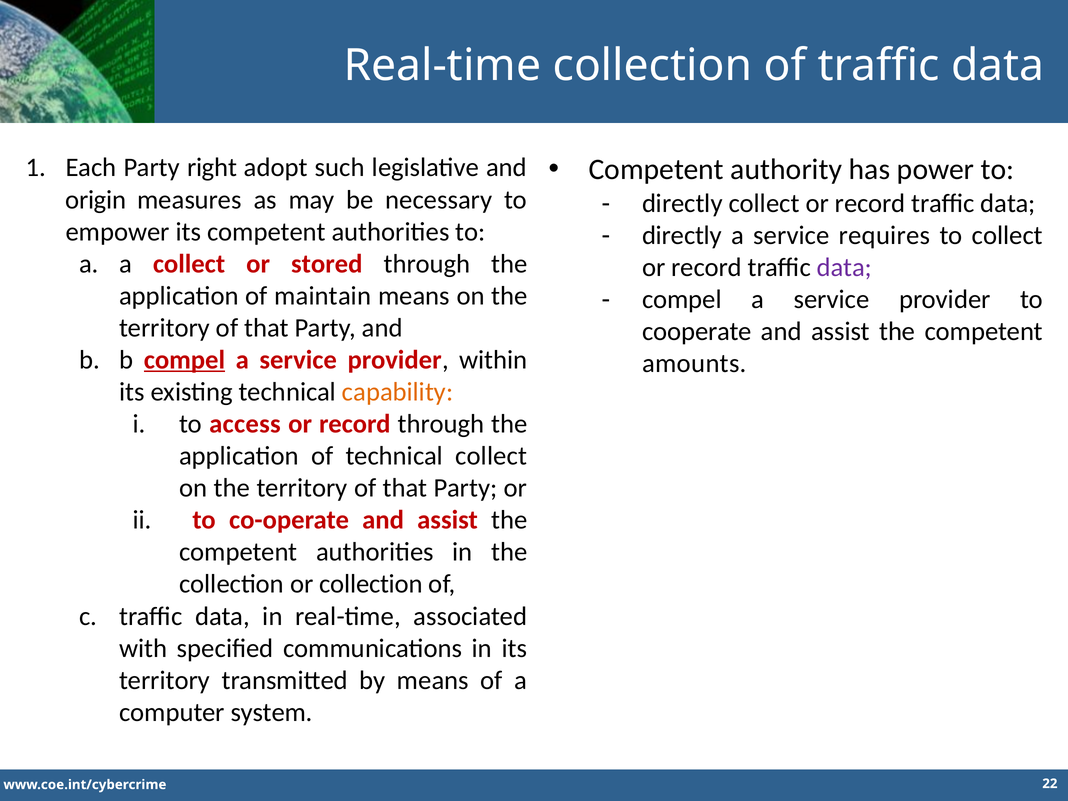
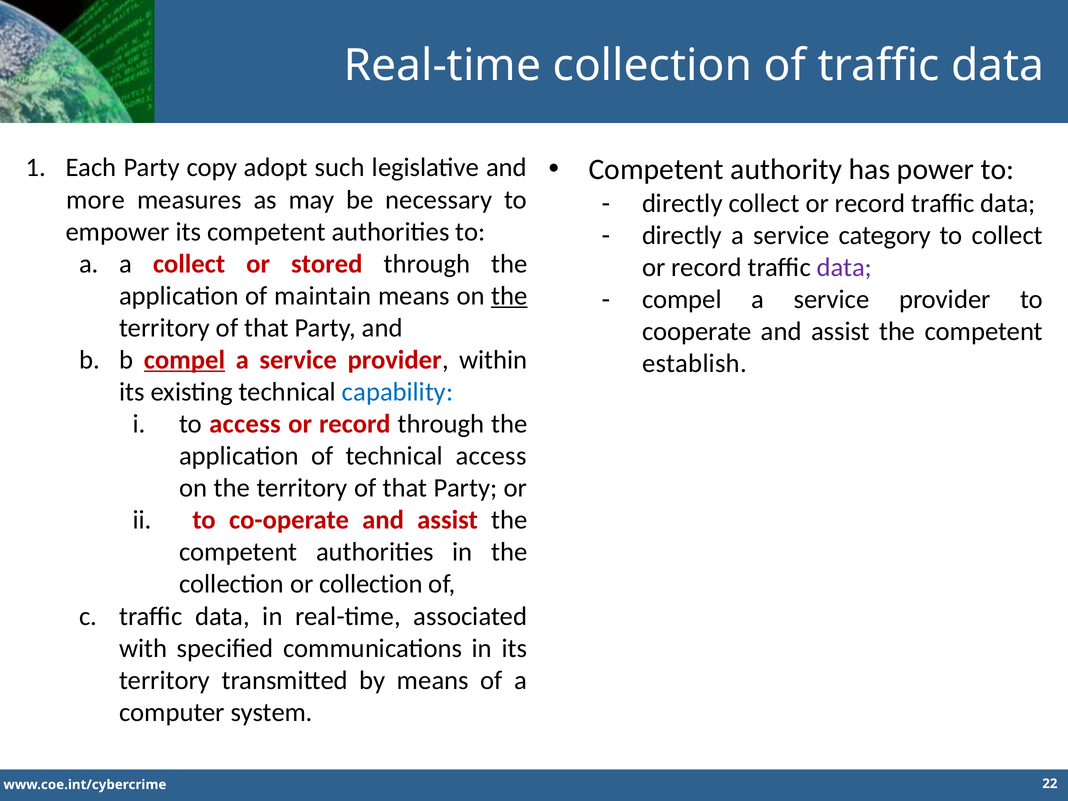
right: right -> copy (212, 168)
origin: origin -> more (95, 200)
requires: requires -> category (885, 235)
the underline: none -> present (509, 296)
amounts: amounts -> establish (694, 364)
capability colour: orange -> blue (398, 392)
technical collect: collect -> access (491, 456)
